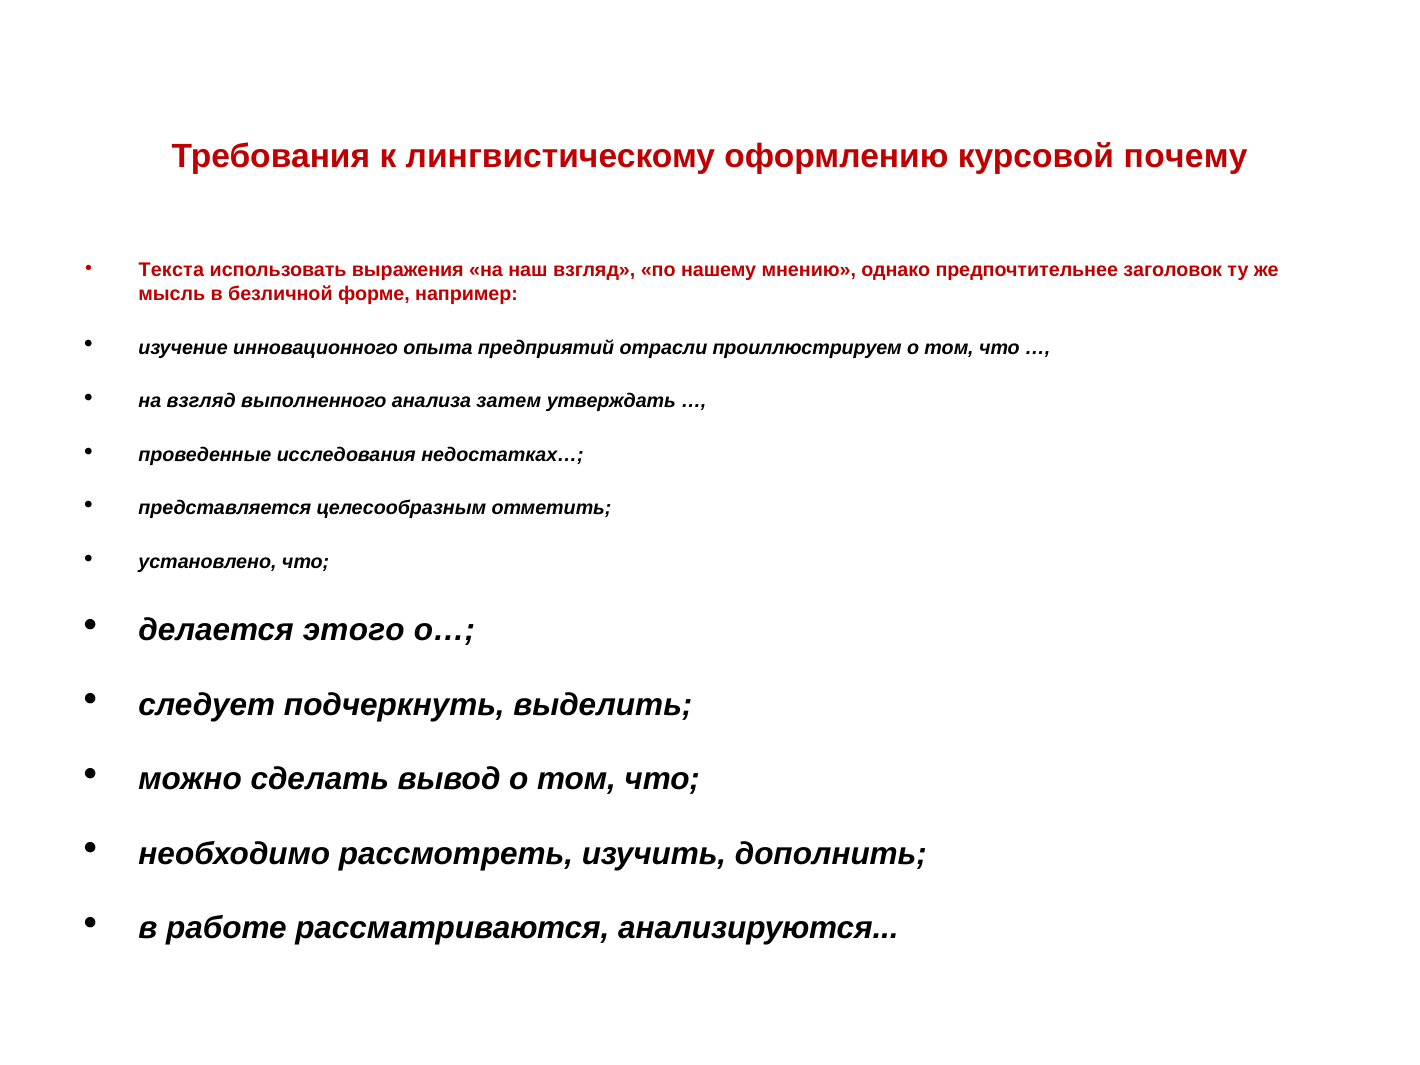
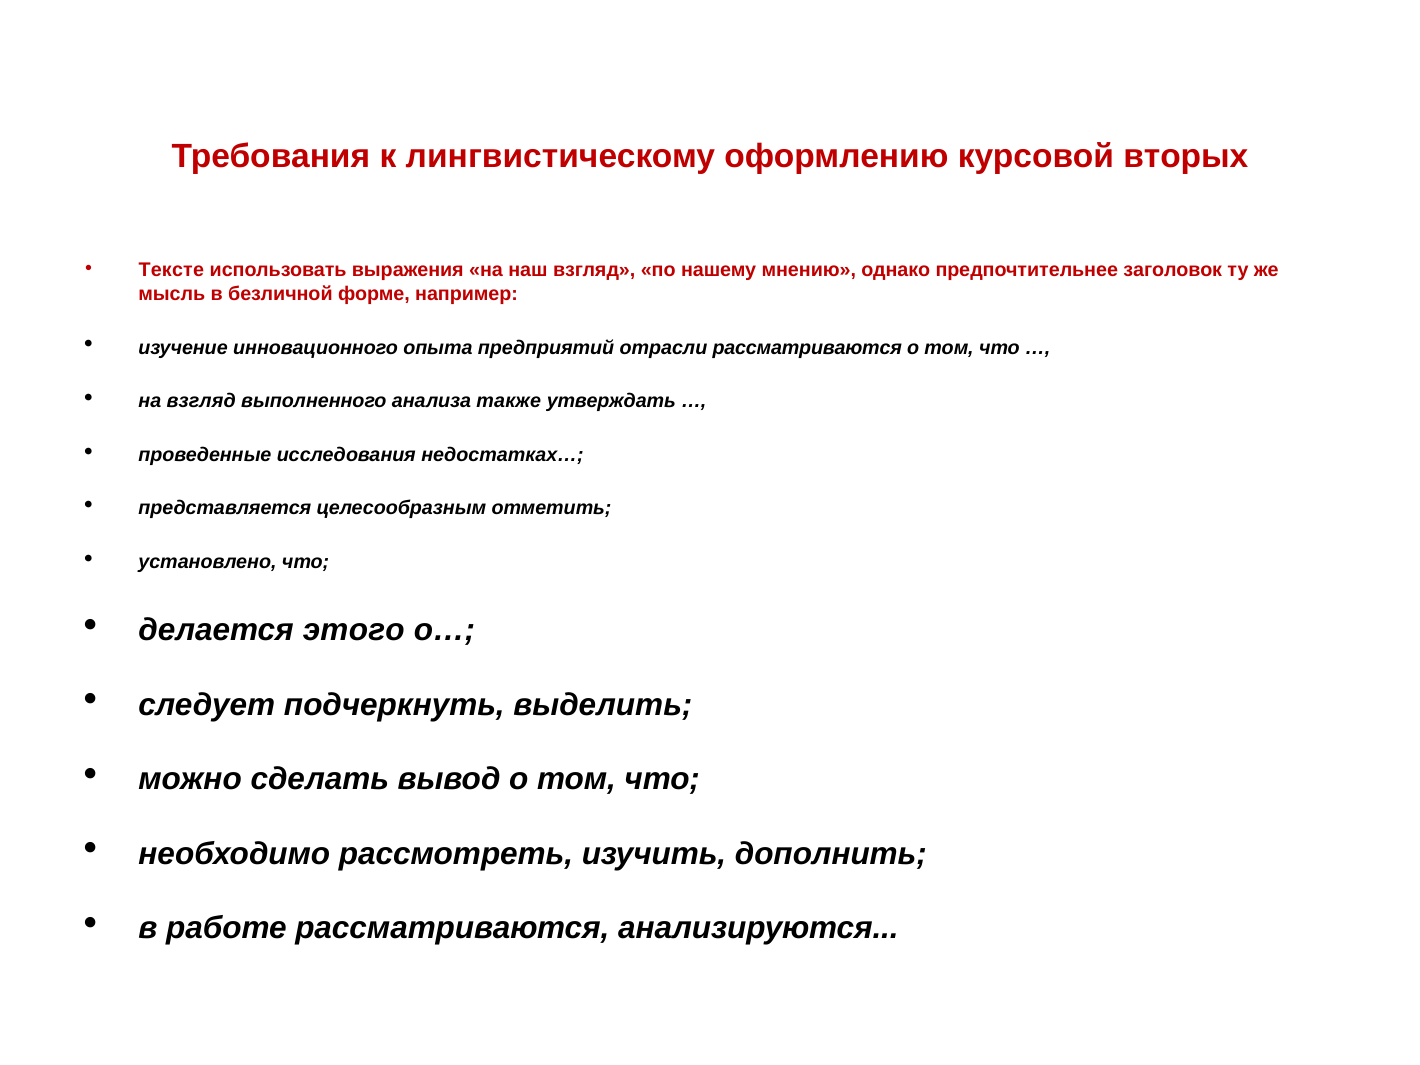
почему: почему -> вторых (1186, 157)
Текста: Текста -> Тексте (171, 270)
отрасли проиллюстрируем: проиллюстрируем -> рассматриваются (807, 348)
затем: затем -> также (509, 401)
